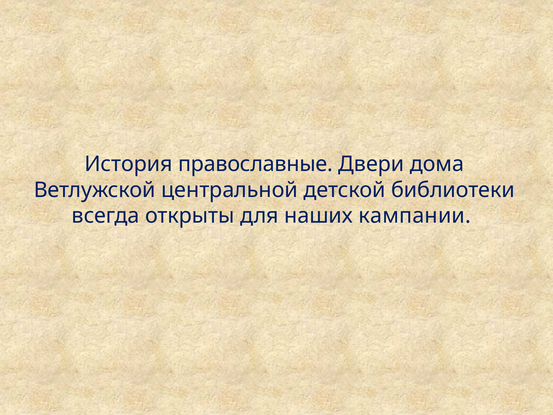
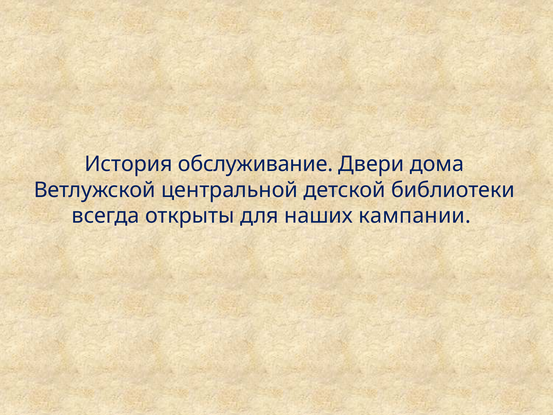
православные: православные -> обслуживание (256, 164)
